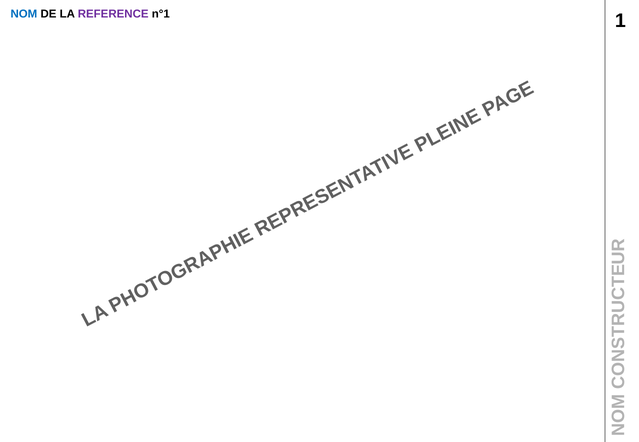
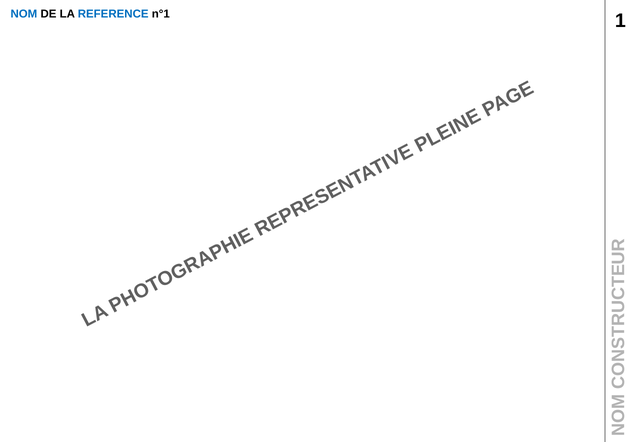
REFERENCE colour: purple -> blue (113, 14)
